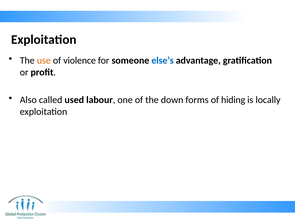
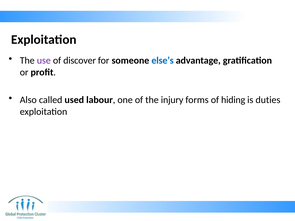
use colour: orange -> purple (44, 61)
violence: violence -> discover (80, 61)
down: down -> injury (172, 100)
locally: locally -> duties (268, 100)
